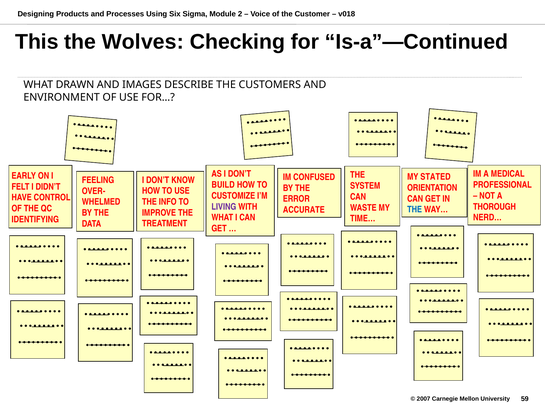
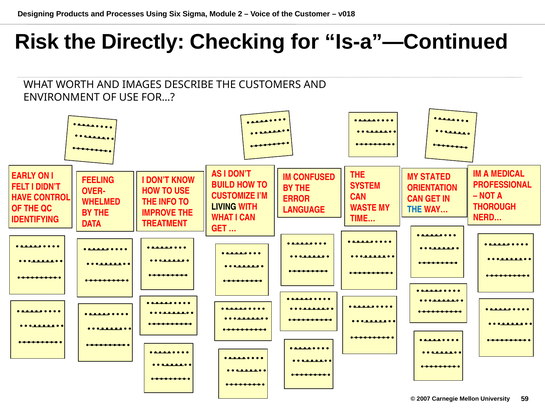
This: This -> Risk (37, 42)
Wolves: Wolves -> Directly (143, 42)
DRAWN: DRAWN -> WORTH (75, 85)
LIVING colour: purple -> black (224, 207)
ACCURATE: ACCURATE -> LANGUAGE (304, 210)
